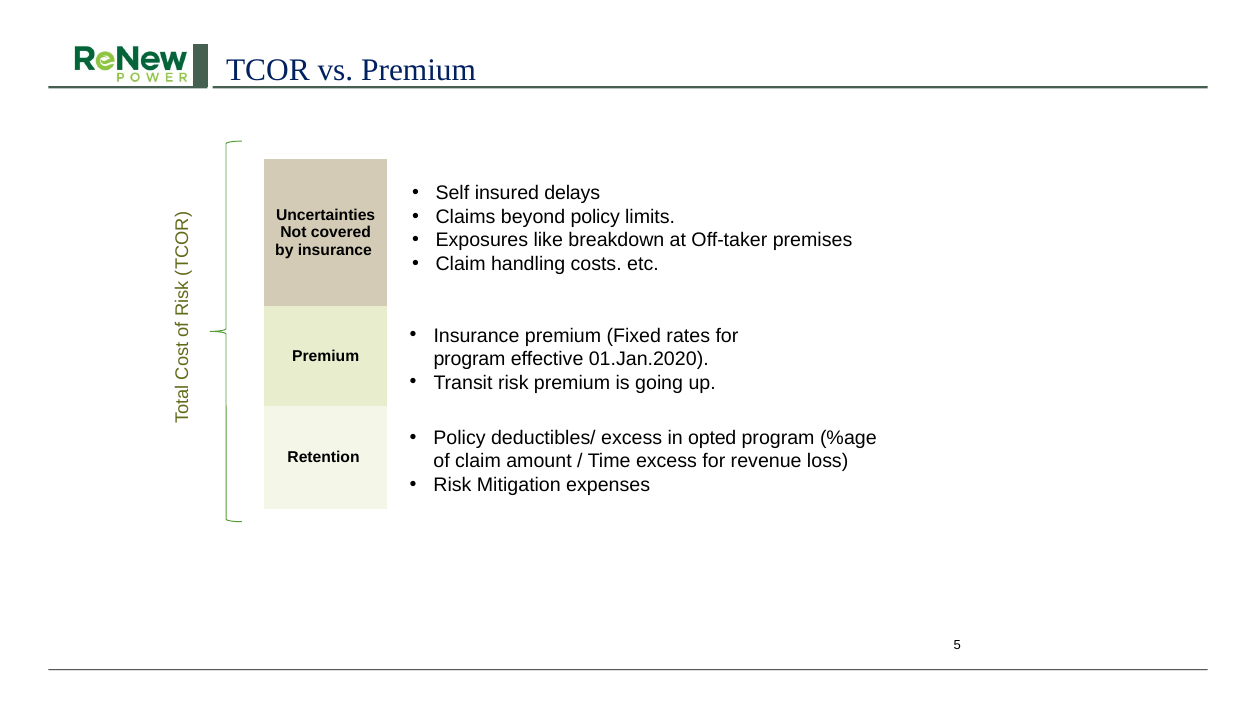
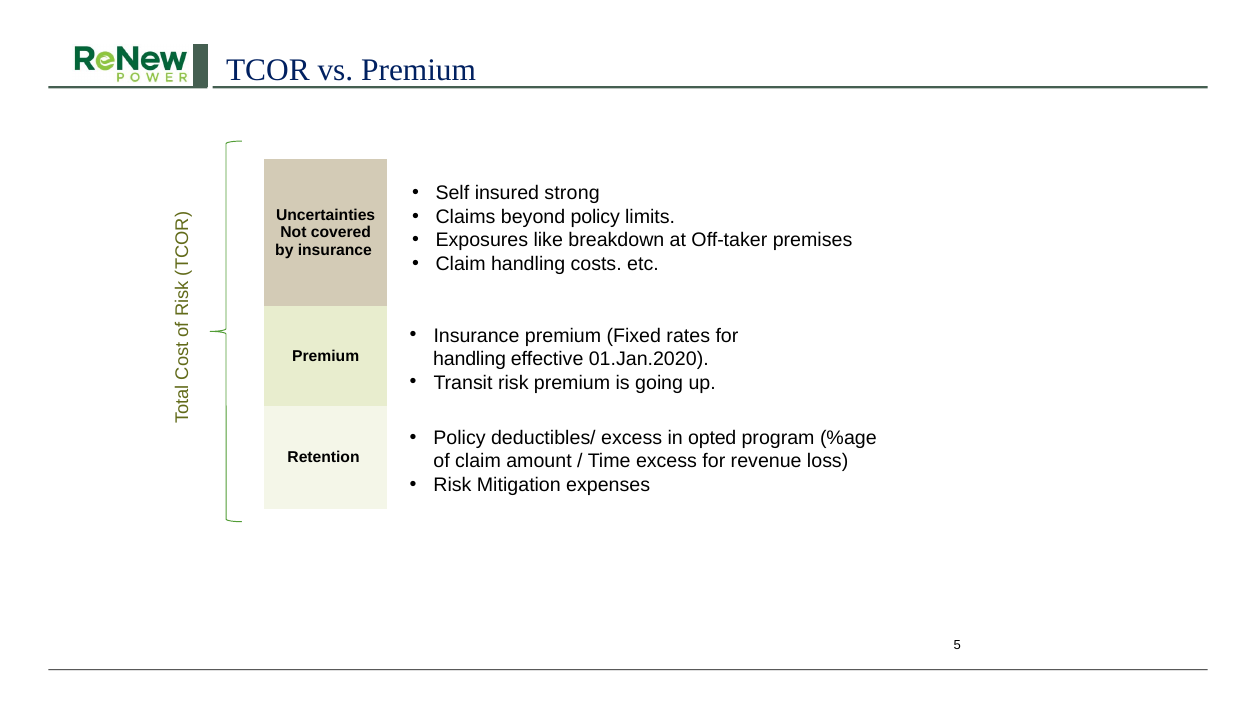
delays: delays -> strong (572, 193)
program: program -> handling (470, 359)
